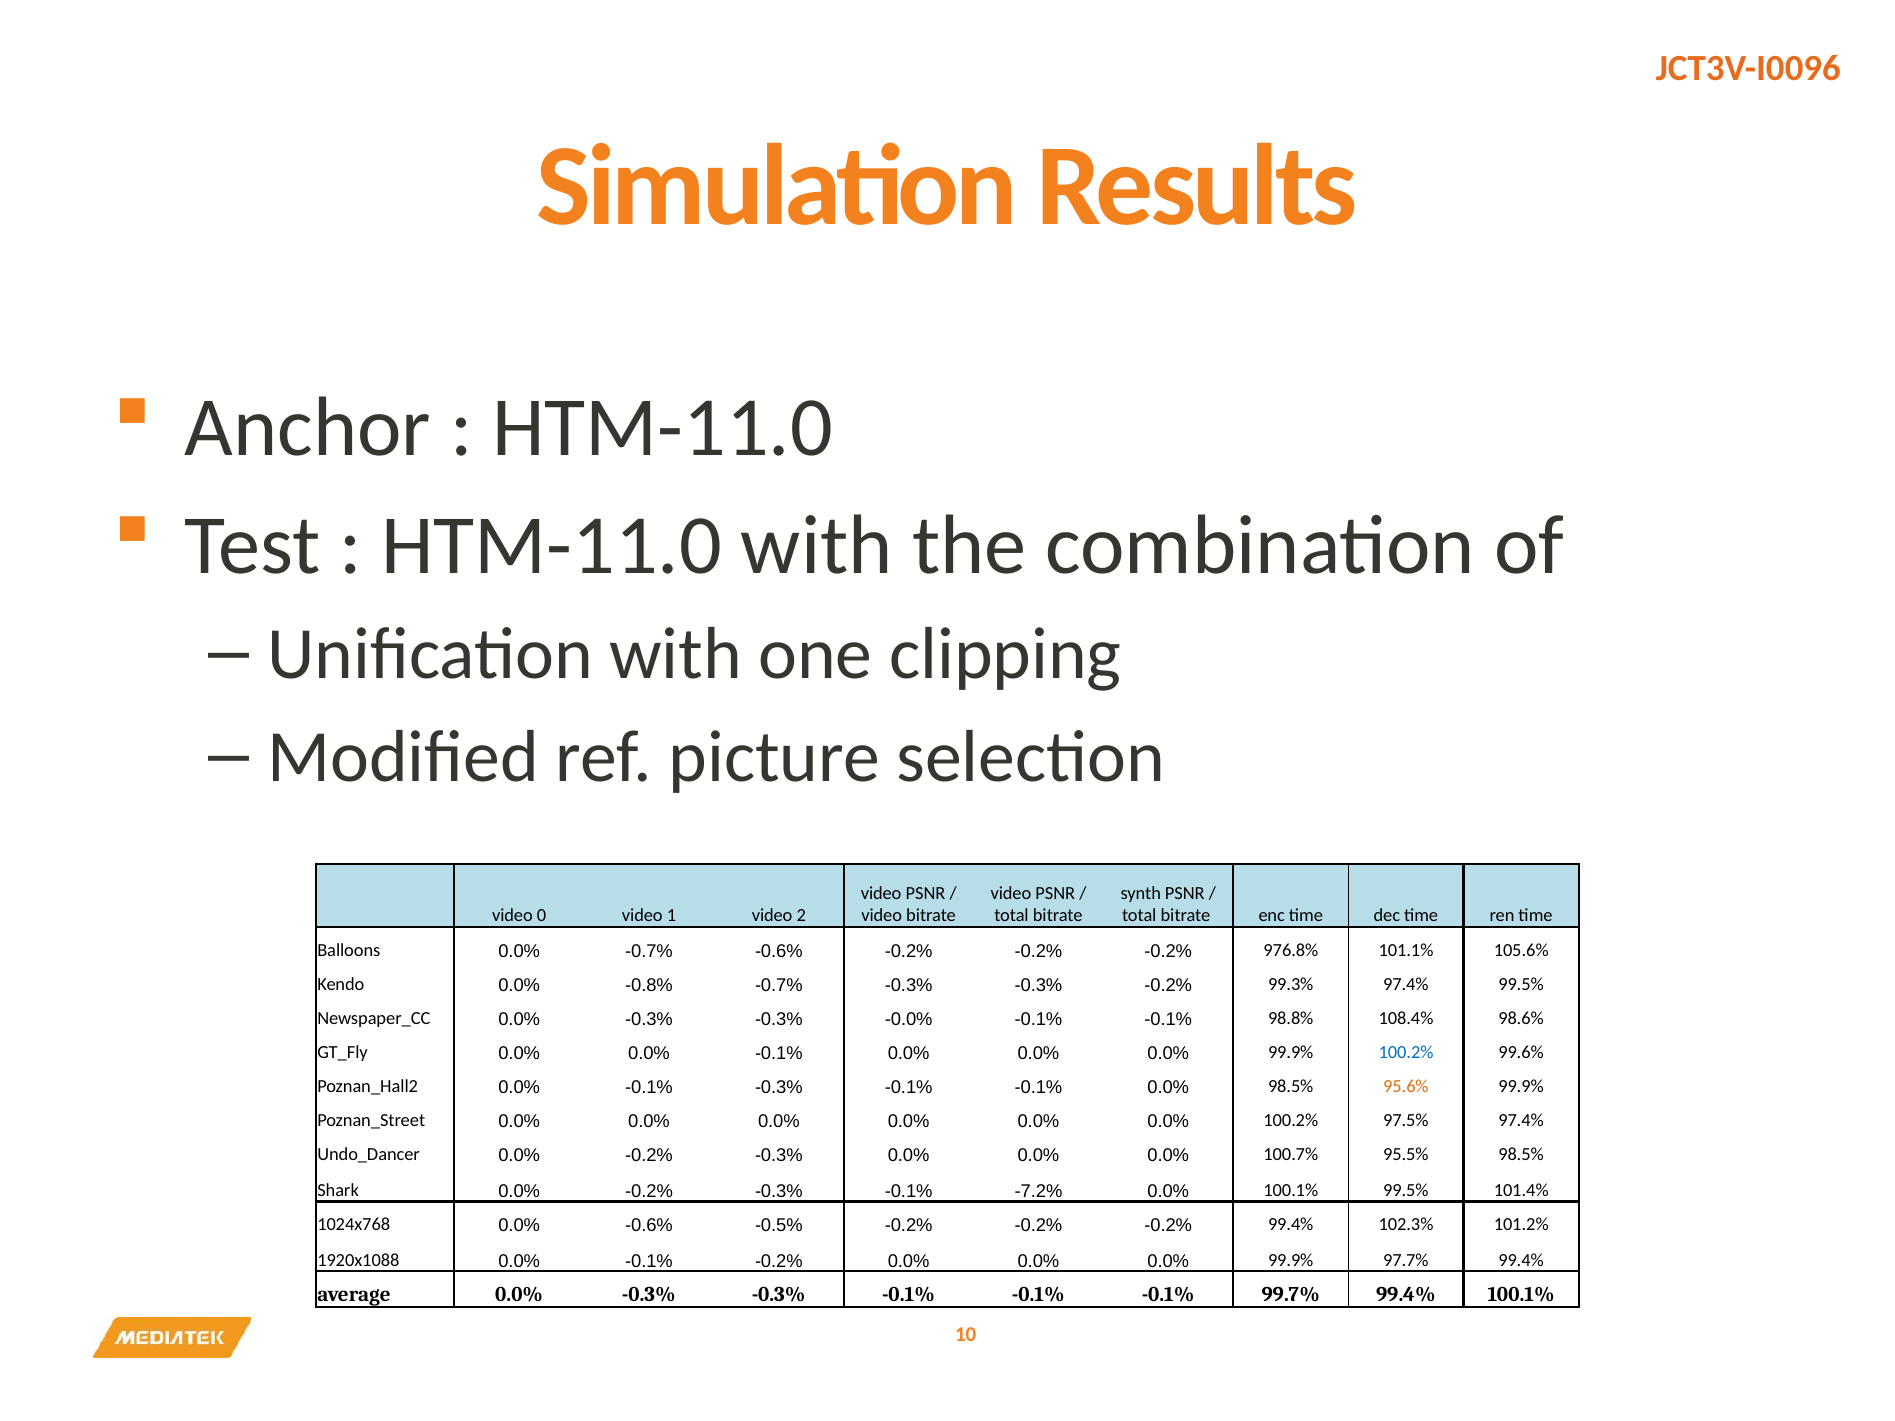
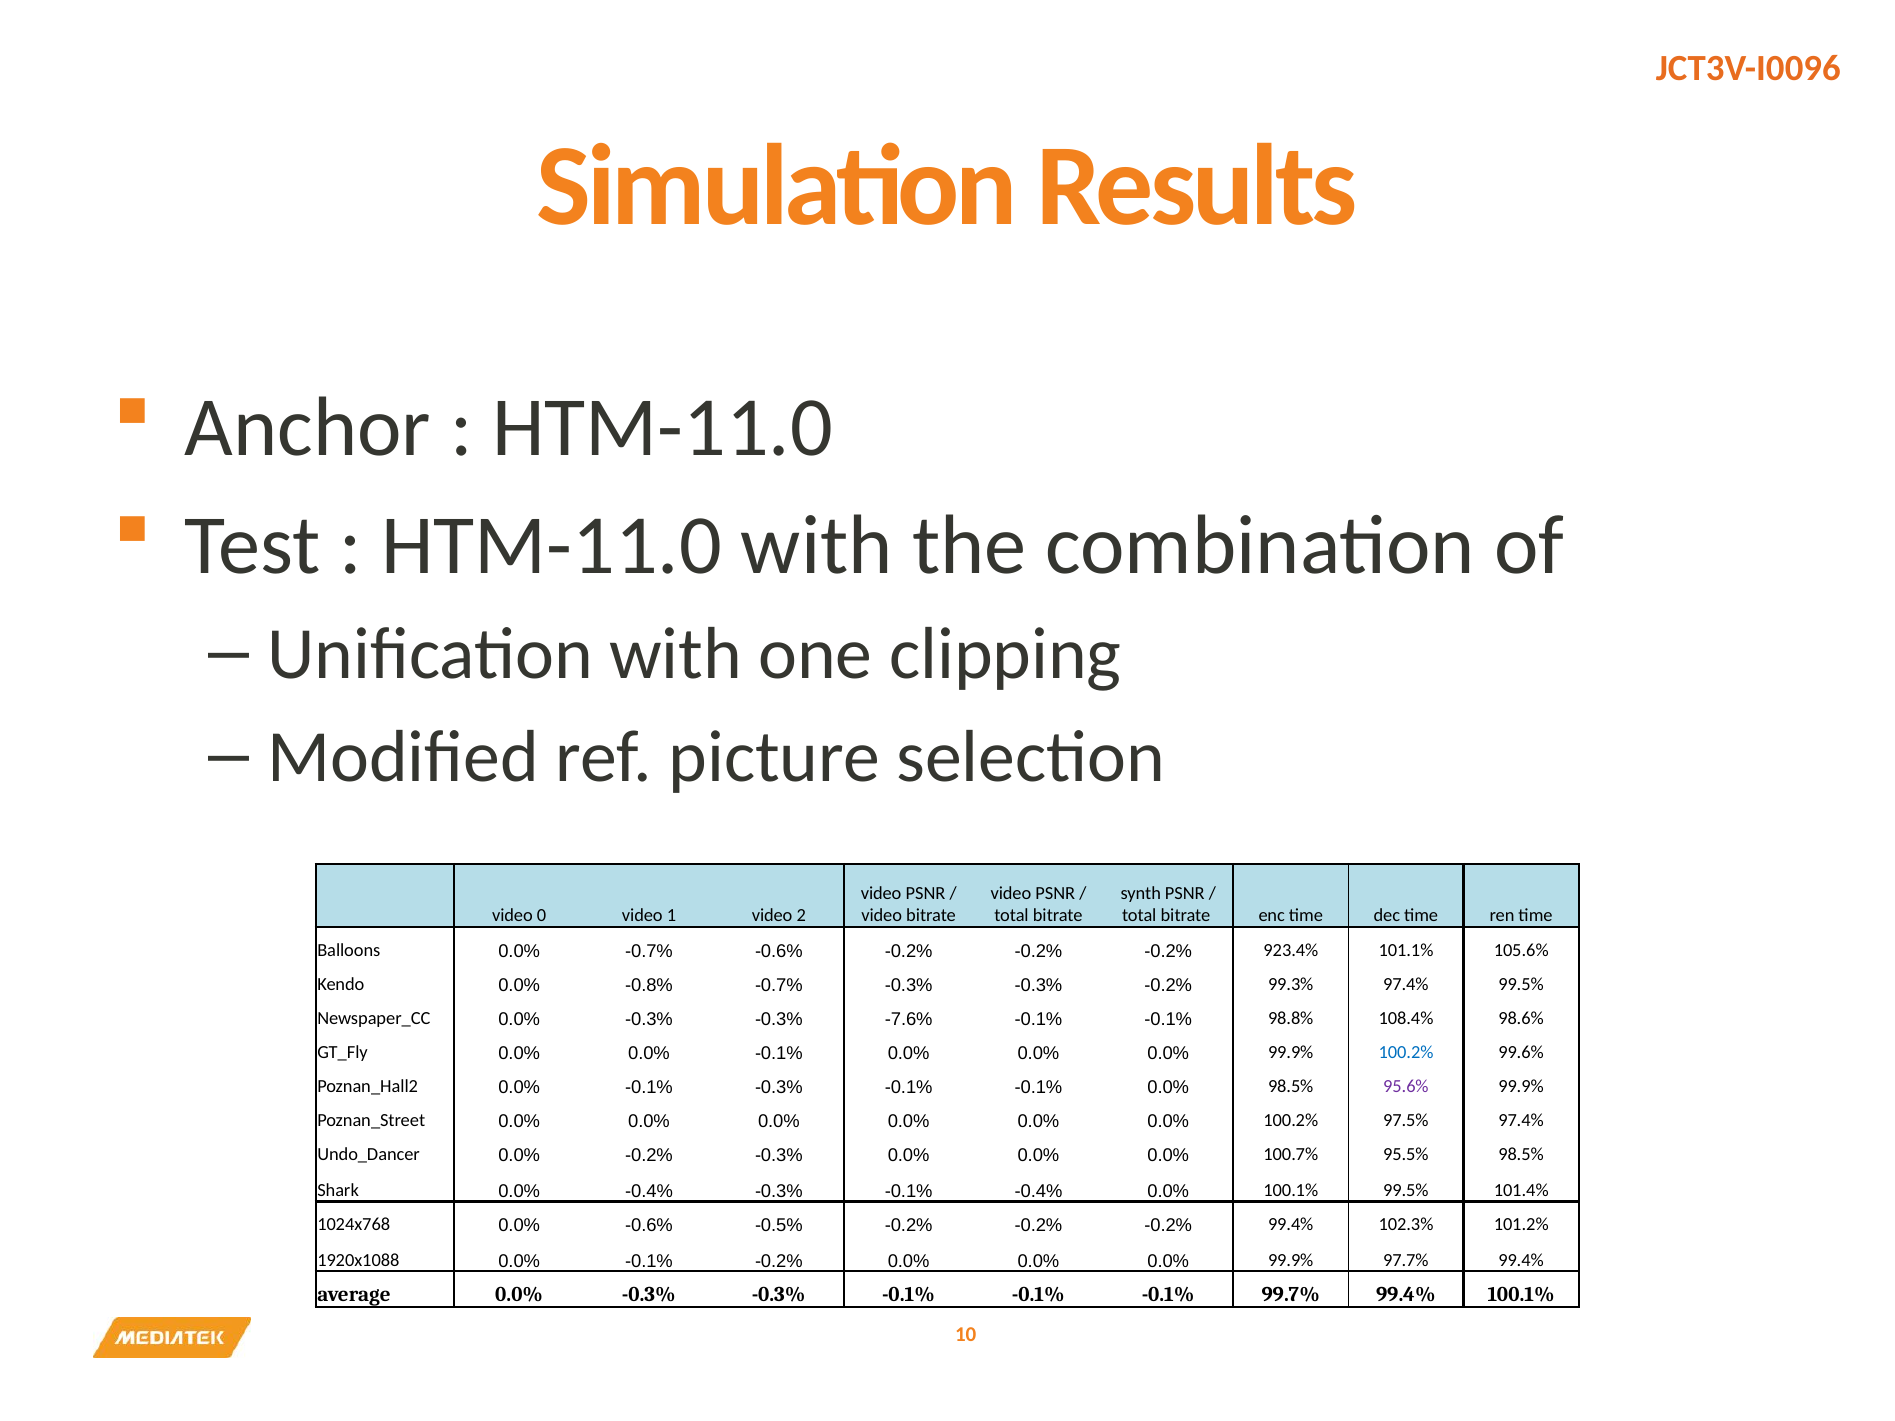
976.8%: 976.8% -> 923.4% (1291, 950)
-0.0%: -0.0% -> -7.6% (909, 1020)
95.6% colour: orange -> purple (1406, 1087)
Shark 0.0% -0.2%: -0.2% -> -0.4% (649, 1192)
-0.1% -7.2%: -7.2% -> -0.4% (1039, 1192)
